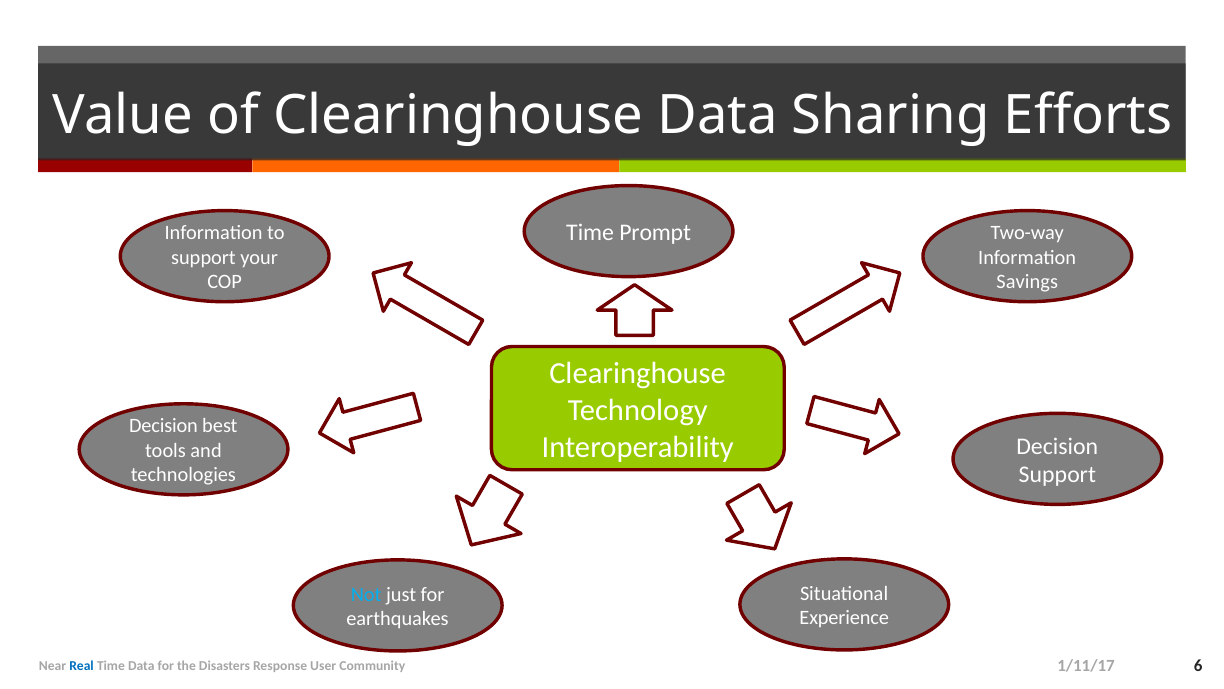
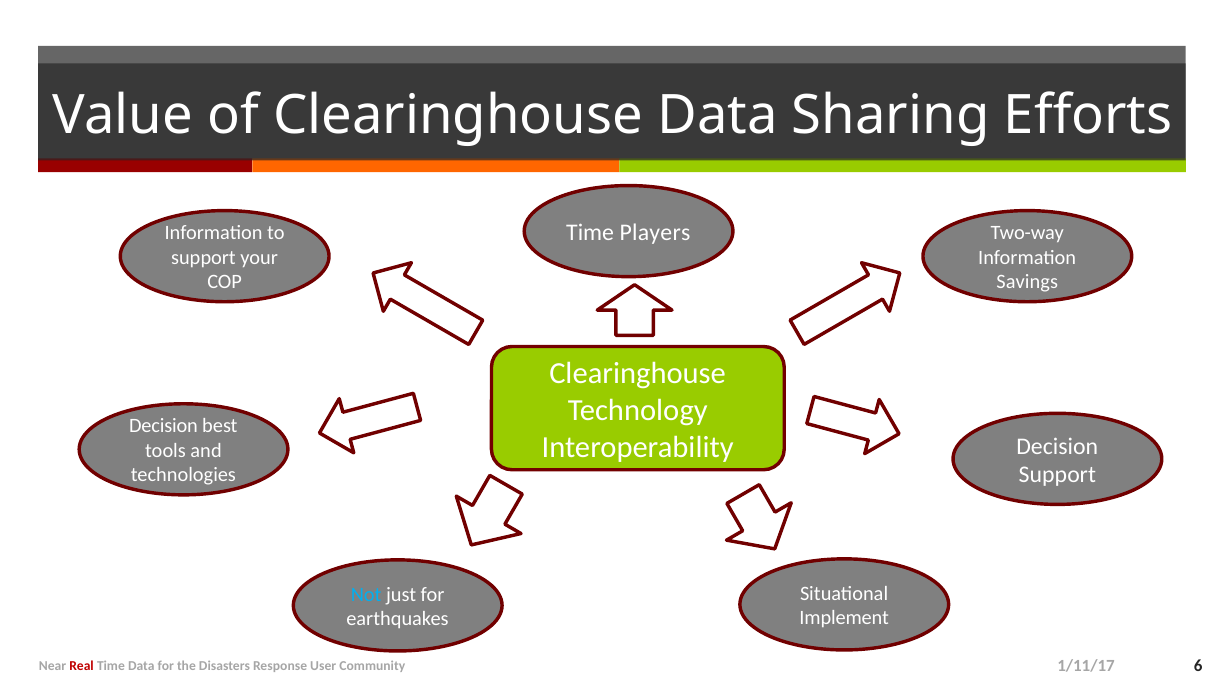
Prompt: Prompt -> Players (655, 233)
Experience: Experience -> Implement (844, 618)
Real colour: blue -> red (82, 665)
